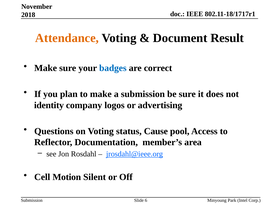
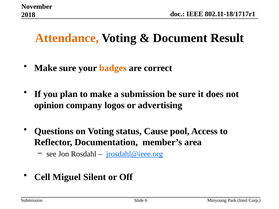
badges colour: blue -> orange (113, 68)
identity: identity -> opinion (49, 105)
Motion: Motion -> Miguel (67, 177)
